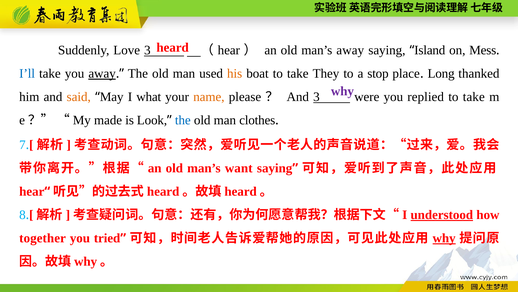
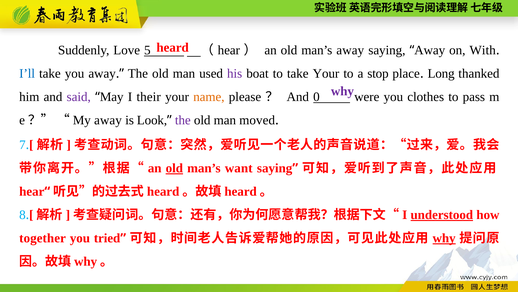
Love 3: 3 -> 5 (147, 50)
Island: Island -> Away (430, 50)
Mess: Mess -> With (483, 50)
away underline: present -> none (102, 73)
his colour: orange -> purple (235, 73)
take They: They -> Your (326, 73)
said colour: orange -> purple (79, 97)
what: what -> their (149, 97)
And 3: 3 -> 0 (316, 97)
replied: replied -> clothes (426, 97)
take: take -> pass (474, 97)
My made: made -> away (108, 120)
the colour: blue -> purple (183, 120)
clothes: clothes -> moved (257, 120)
old underline: none -> present (174, 168)
